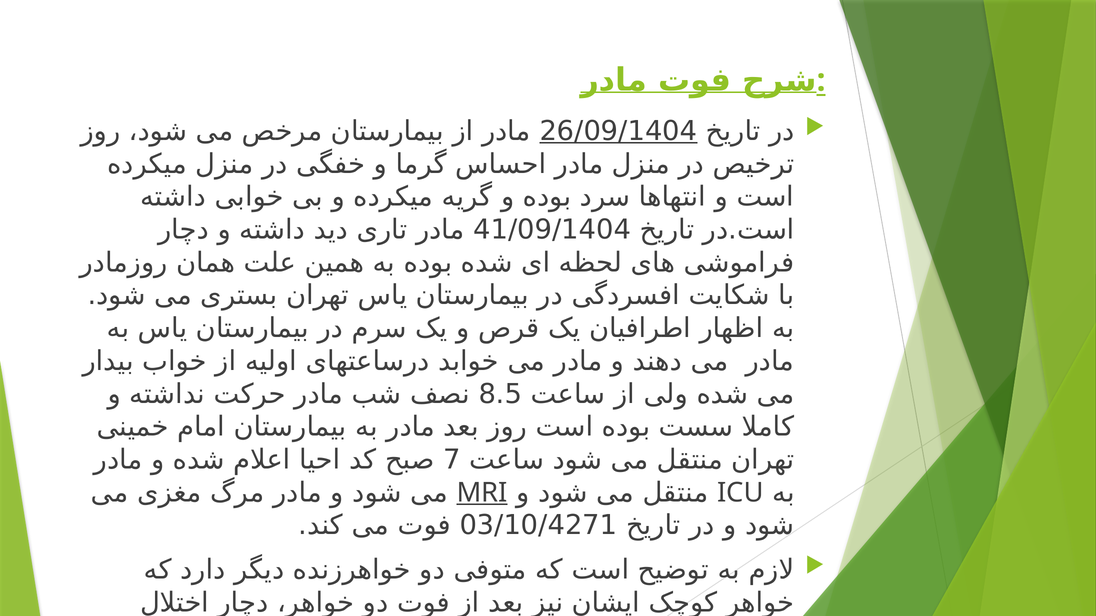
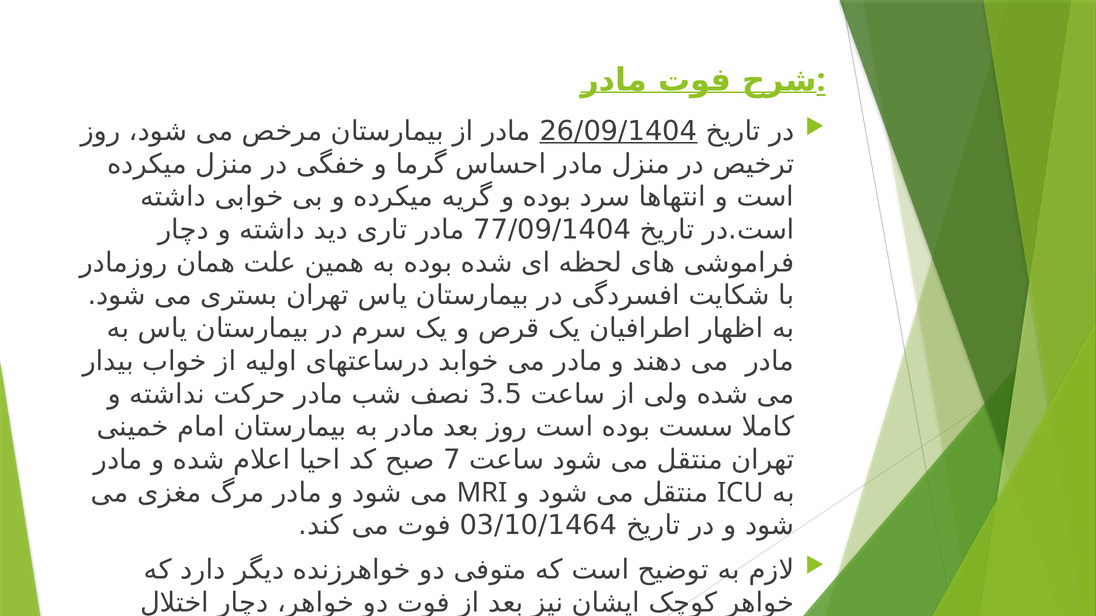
41/09/1404: 41/09/1404 -> 77/09/1404 (552, 230)
8.5: 8.5 -> 3.5 (500, 394)
MRI underline: present -> none (482, 493)
03/10/4271: 03/10/4271 -> 03/10/1464 (538, 526)
